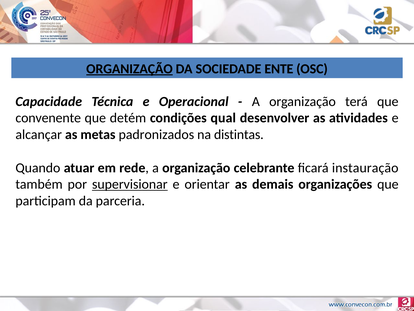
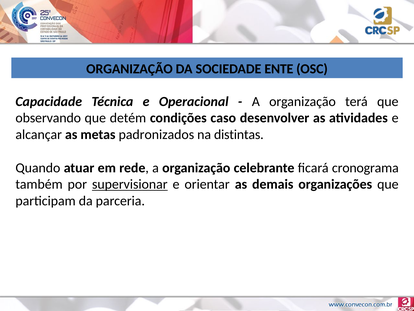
ORGANIZAÇÃO underline: present -> none (129, 69)
convenente: convenente -> observando (48, 118)
qual: qual -> caso (223, 118)
instauração: instauração -> cronograma (365, 168)
